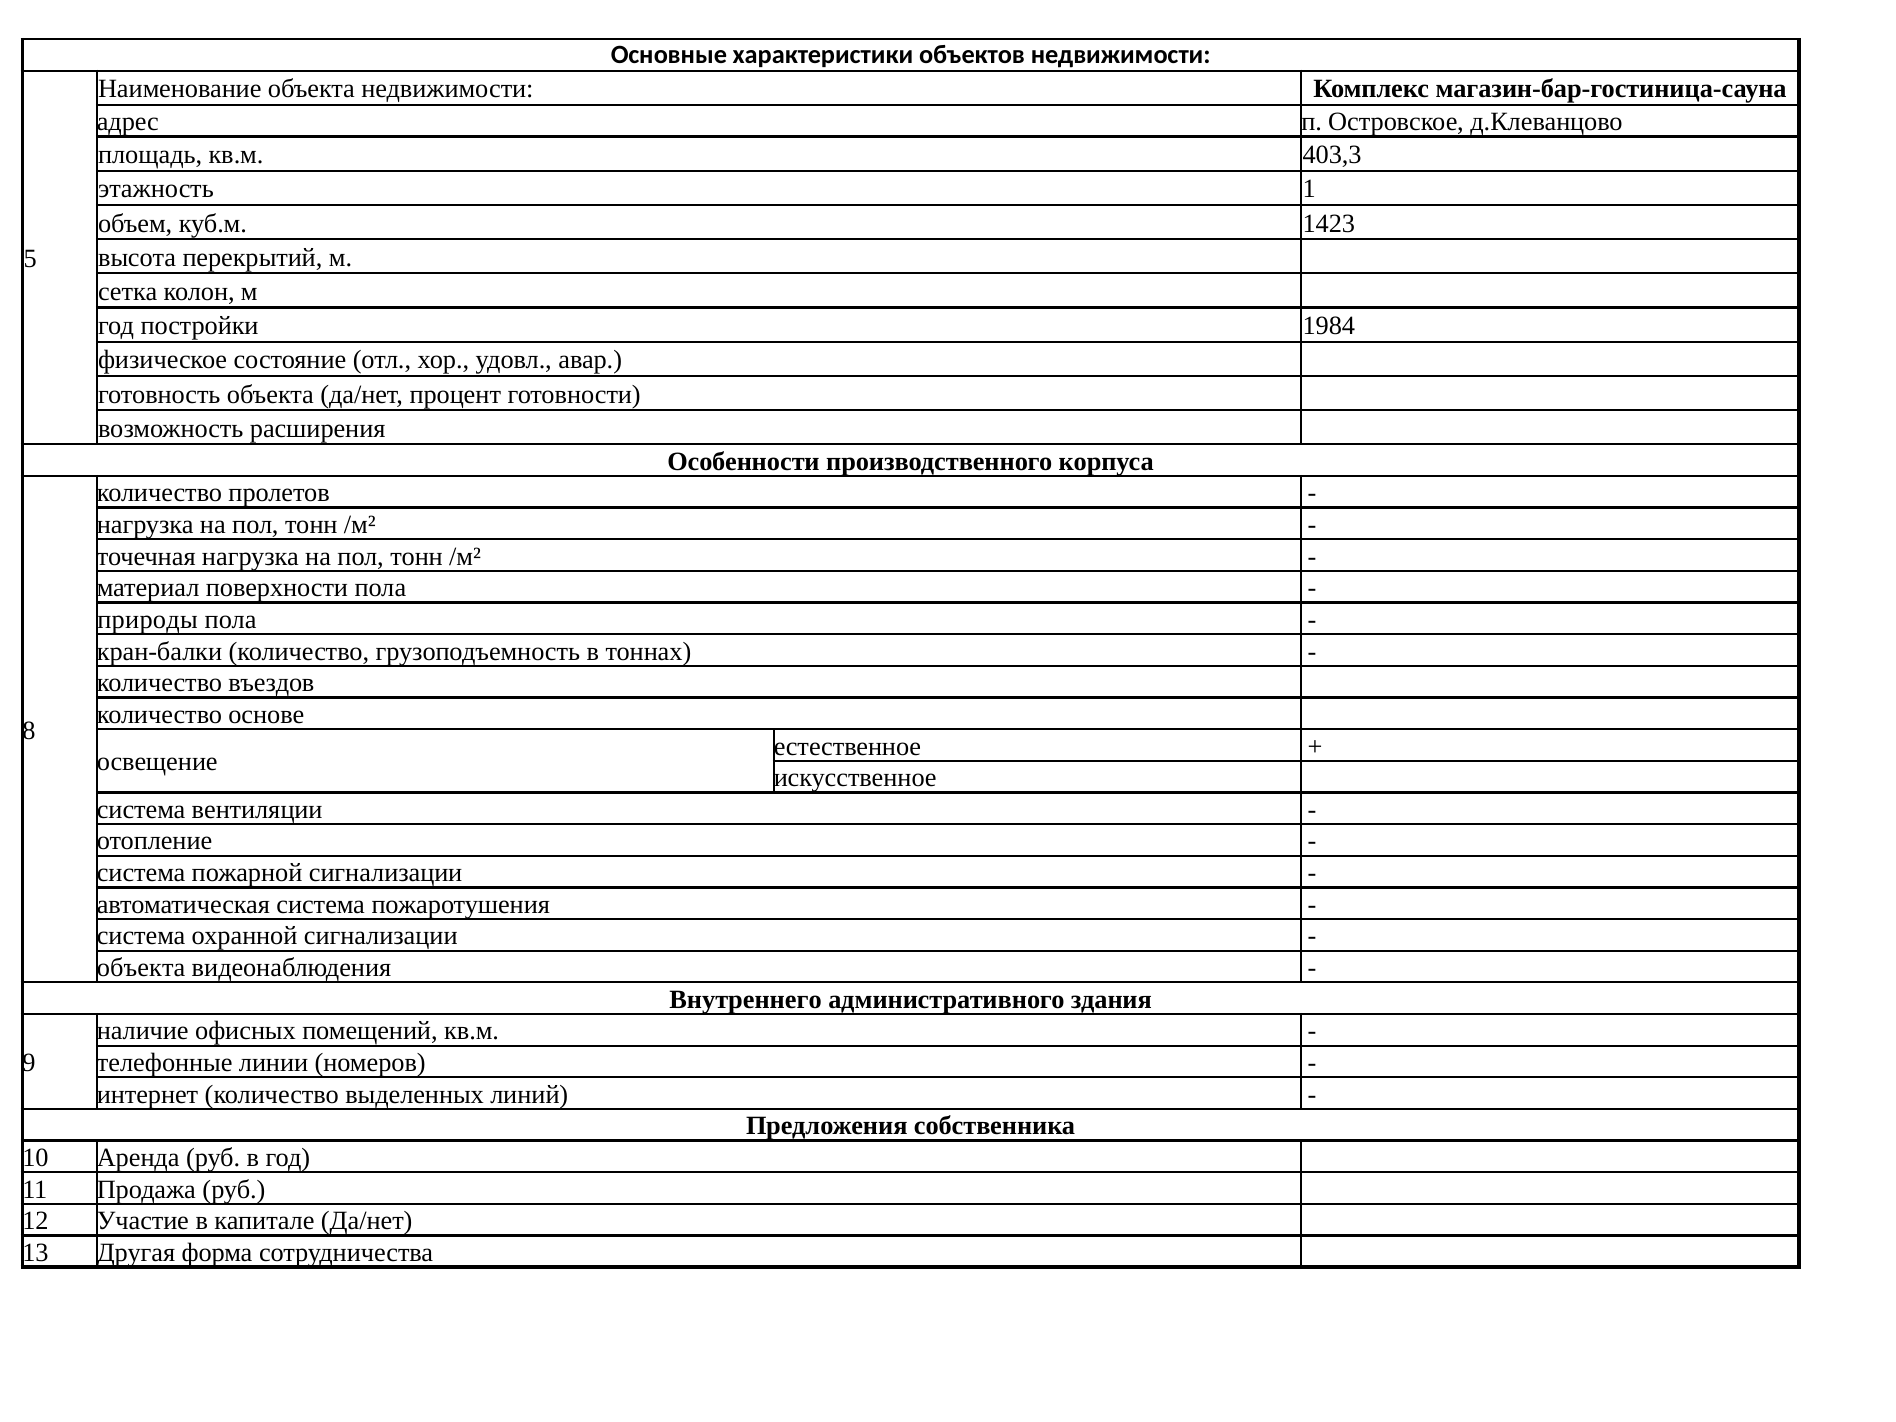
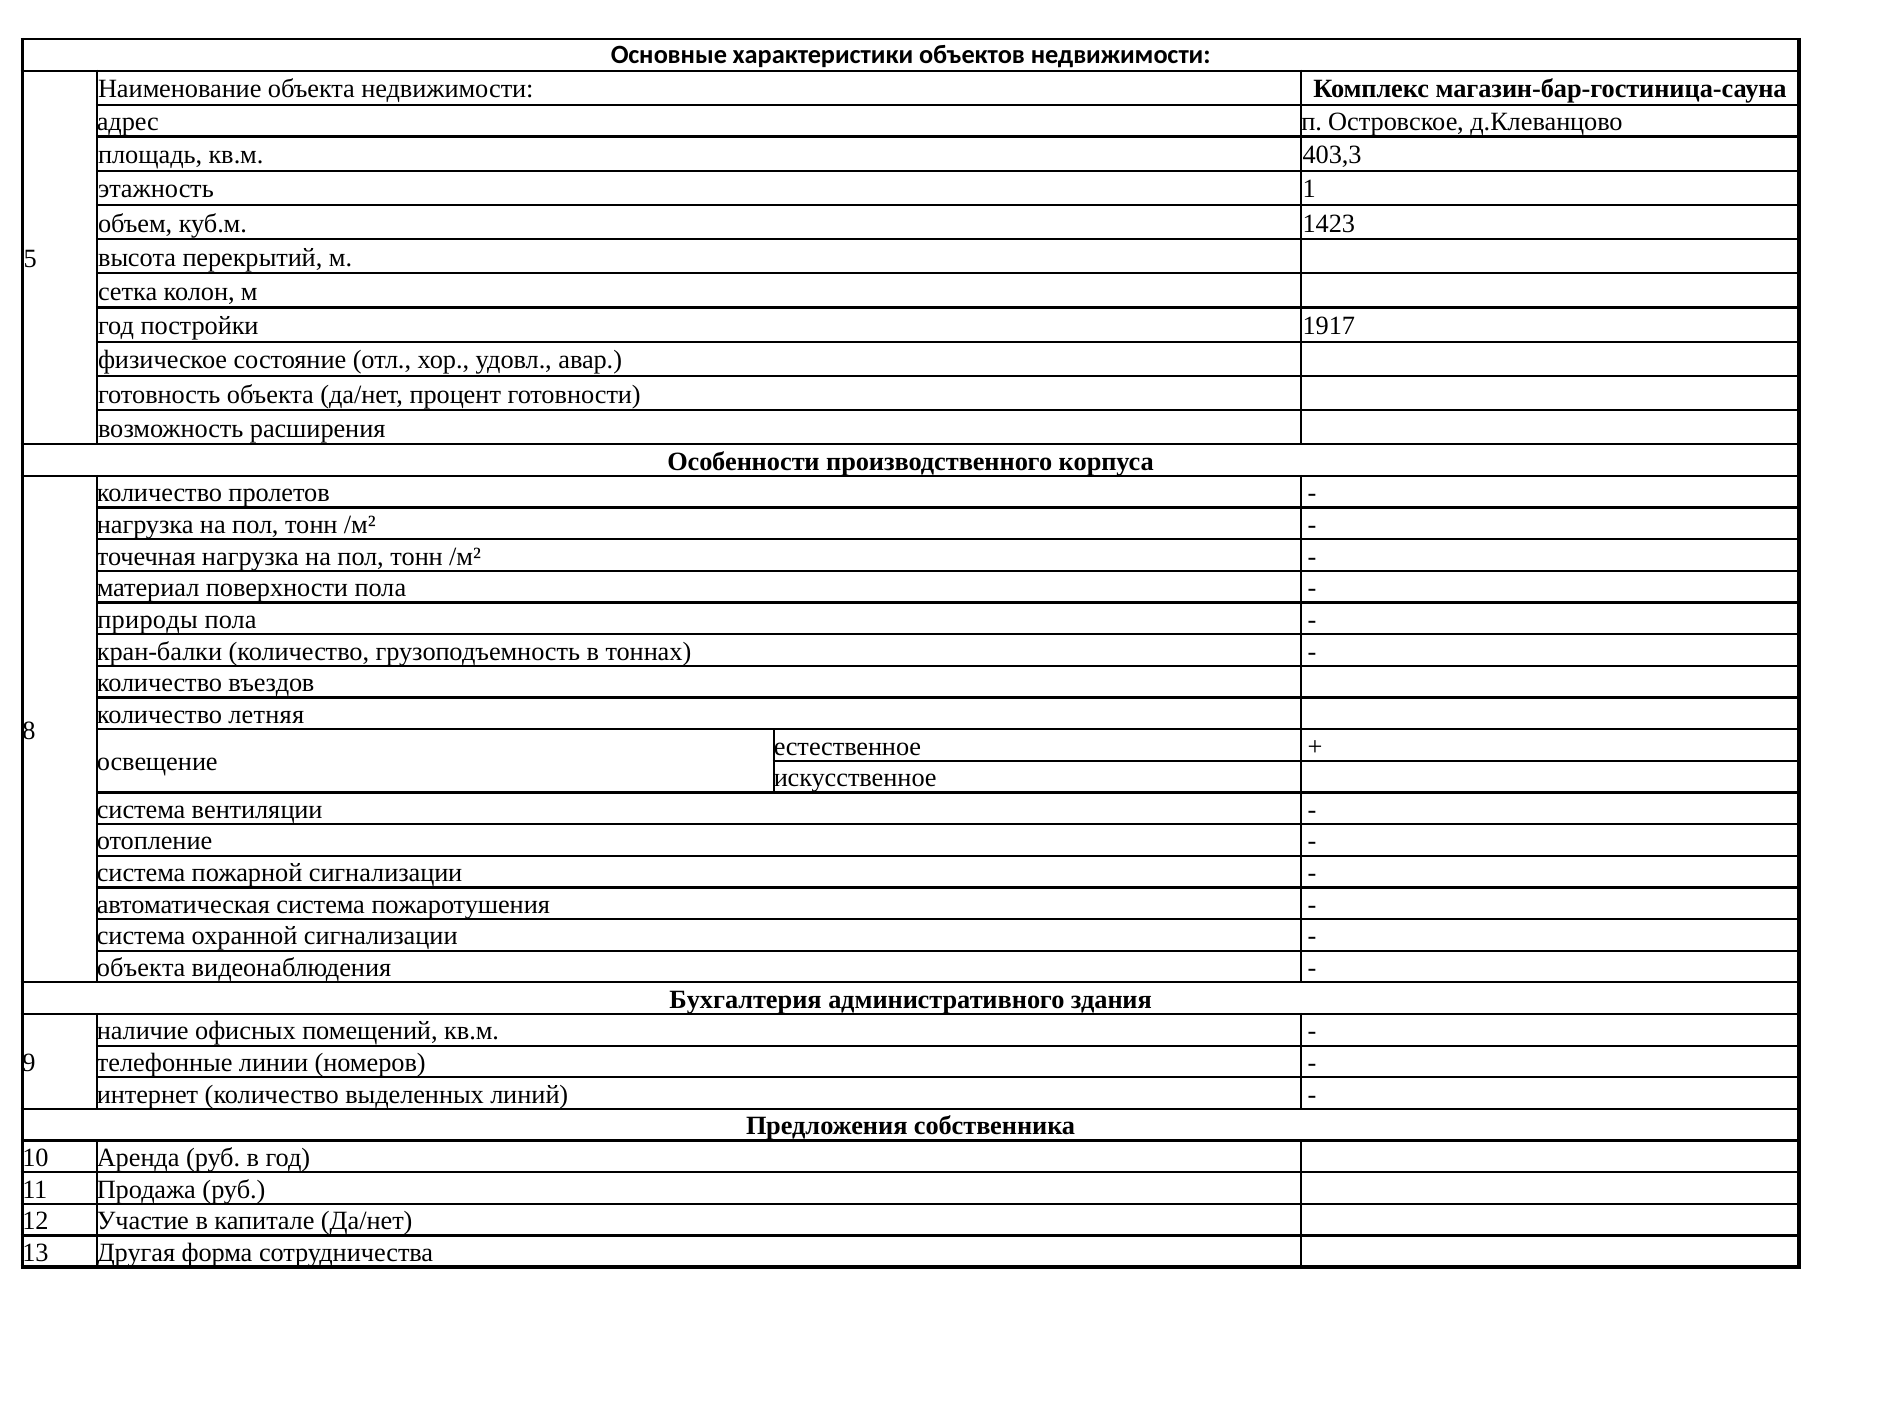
1984: 1984 -> 1917 (1329, 326)
основе: основе -> летняя (266, 715)
Внутреннего: Внутреннего -> Бухгалтерия (746, 1000)
